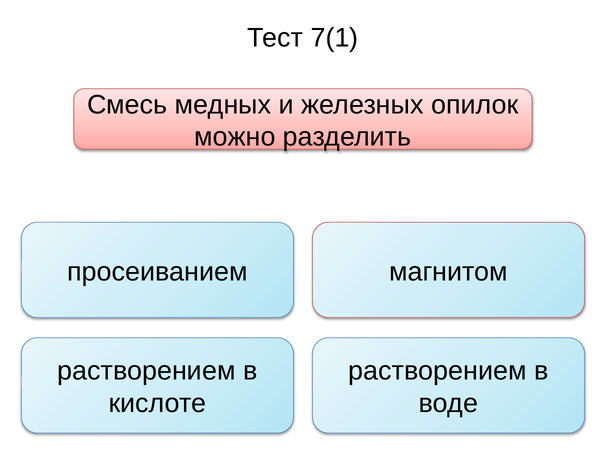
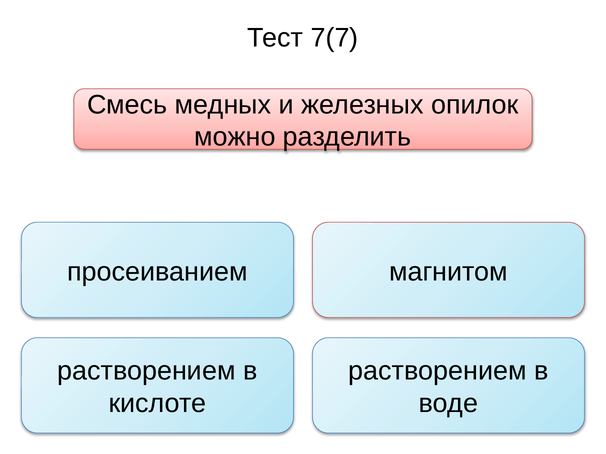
7(1: 7(1 -> 7(7 (335, 38)
